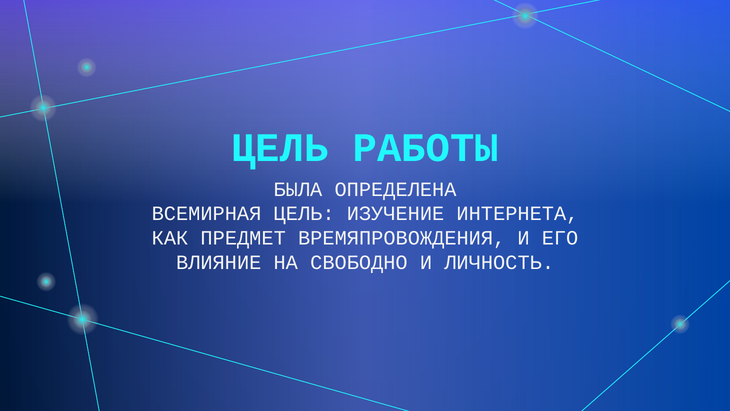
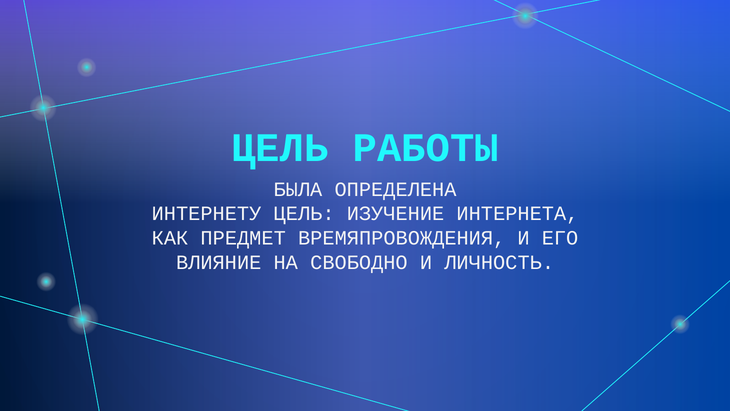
ВСЕМИРНАЯ: ВСЕМИРНАЯ -> ИНТЕРНЕТУ (206, 214)
